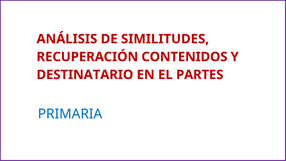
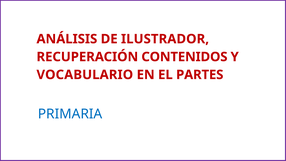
SIMILITUDES: SIMILITUDES -> ILUSTRADOR (165, 39)
DESTINATARIO: DESTINATARIO -> VOCABULARIO (85, 75)
